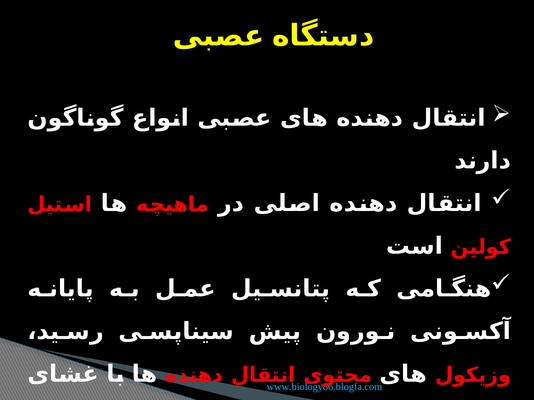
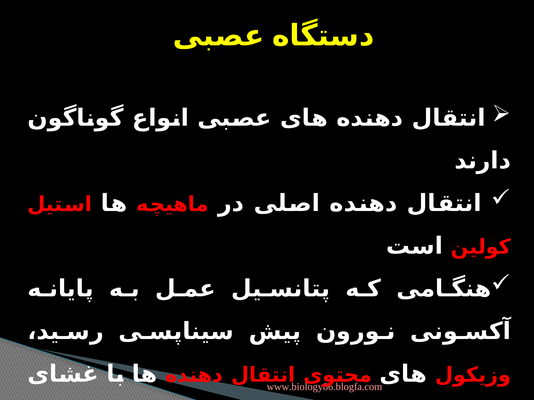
www.biology86.blogfa.com colour: light blue -> pink (324, 387)
